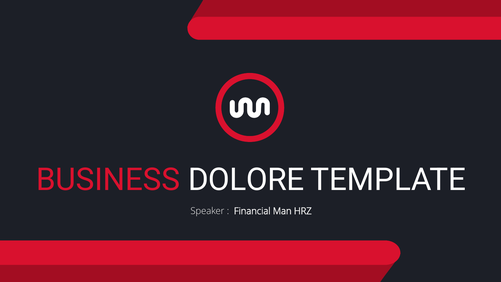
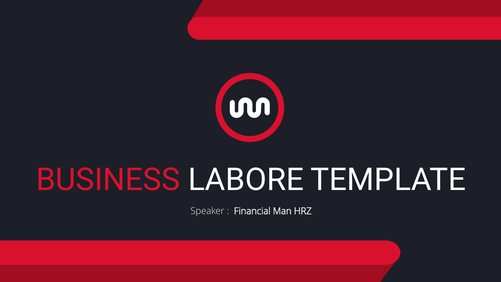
DOLORE: DOLORE -> LABORE (246, 180)
